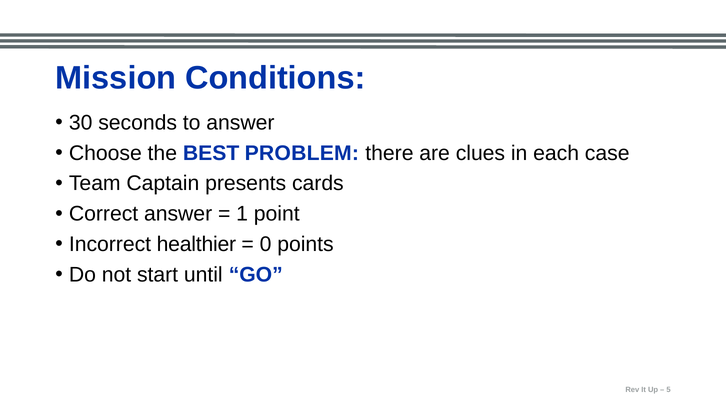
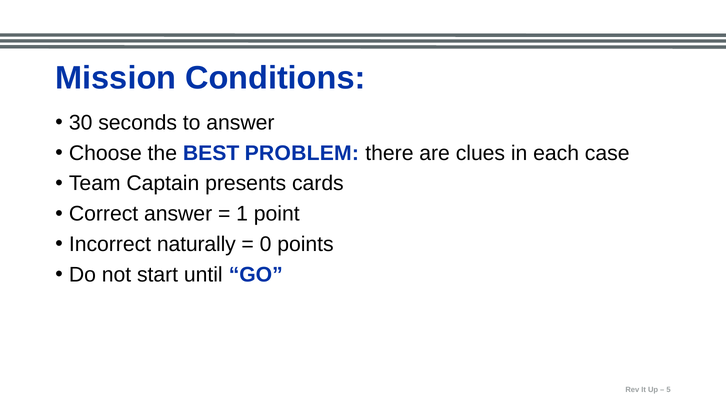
healthier: healthier -> naturally (196, 245)
